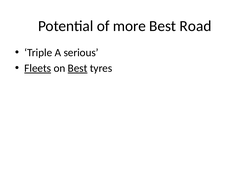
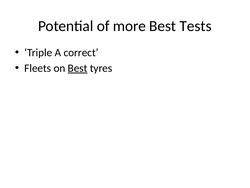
Road: Road -> Tests (196, 26)
serious: serious -> correct (81, 52)
Fleets underline: present -> none (38, 68)
